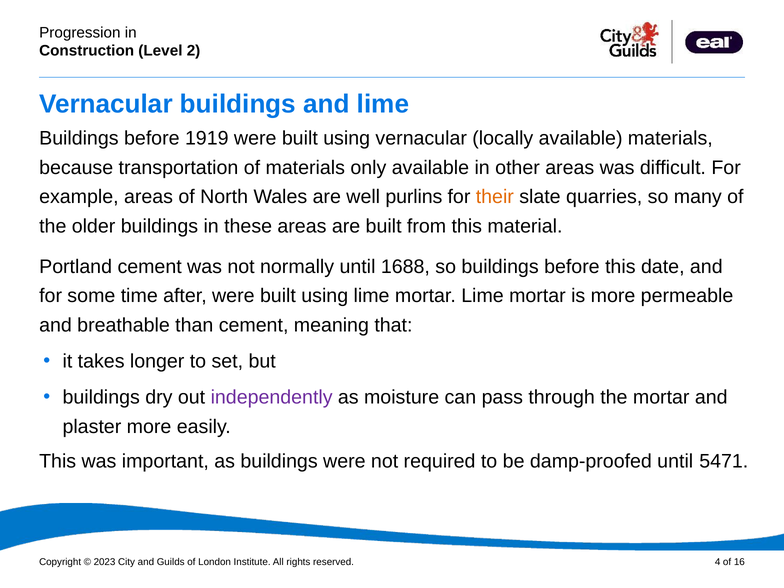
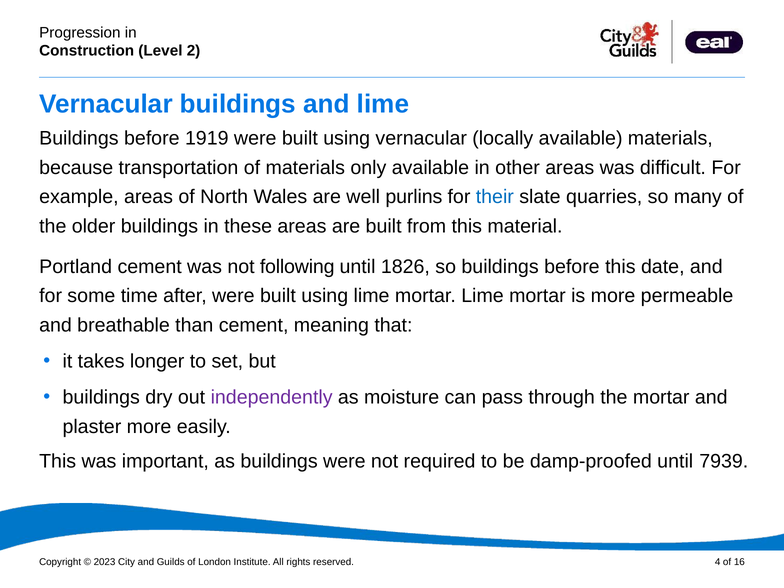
their colour: orange -> blue (495, 197)
normally: normally -> following (297, 267)
1688: 1688 -> 1826 (405, 267)
5471: 5471 -> 7939 (724, 461)
